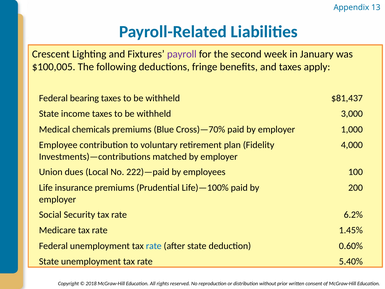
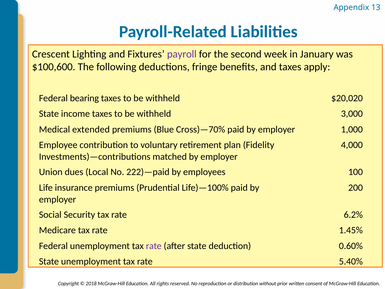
$100,005: $100,005 -> $100,600 (54, 67)
$81,437: $81,437 -> $20,020 (347, 98)
chemicals: chemicals -> extended (91, 129)
rate colour: blue -> purple (154, 246)
